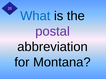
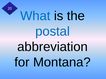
postal colour: purple -> blue (53, 32)
